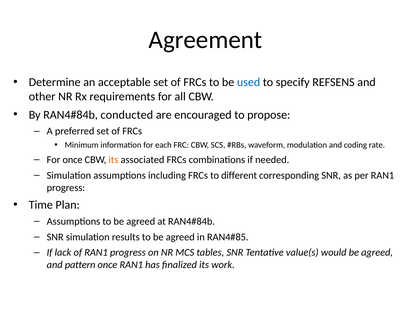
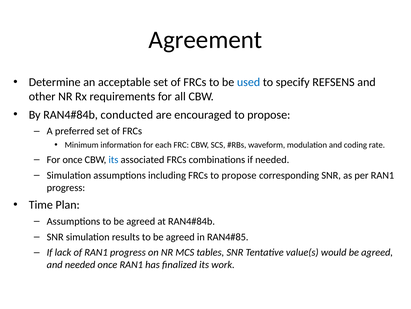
its colour: orange -> blue (113, 159)
FRCs to different: different -> propose (239, 175)
and pattern: pattern -> needed (80, 264)
